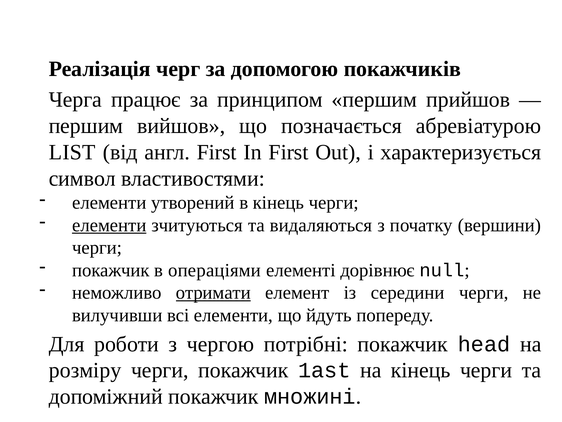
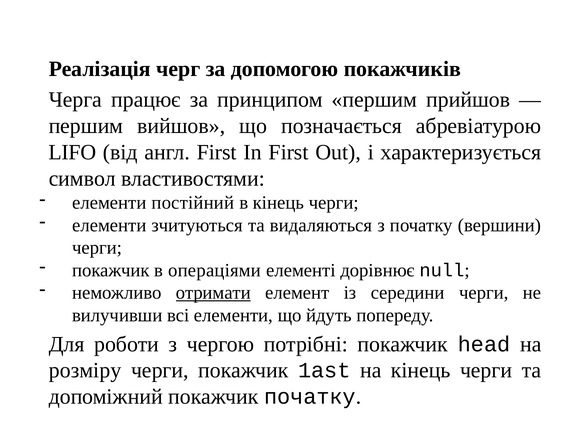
LIST: LIST -> LIFO (72, 152)
утворений: утворений -> постійний (193, 202)
елементи underline: present -> none (109, 225)
покажчик множині: множині -> початку (310, 396)
